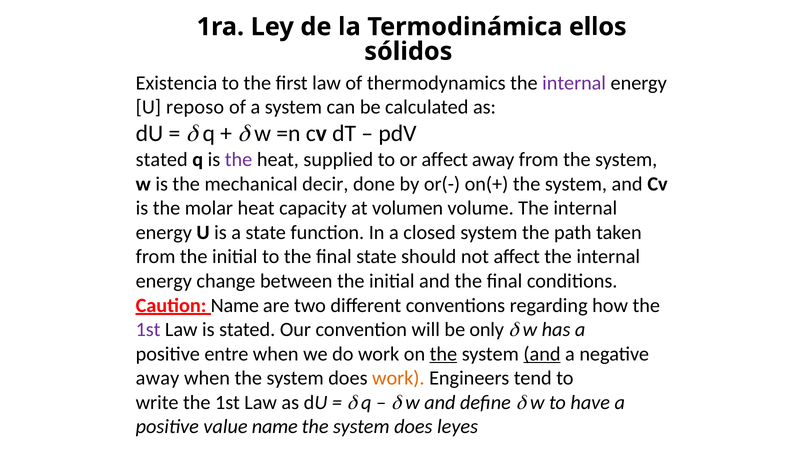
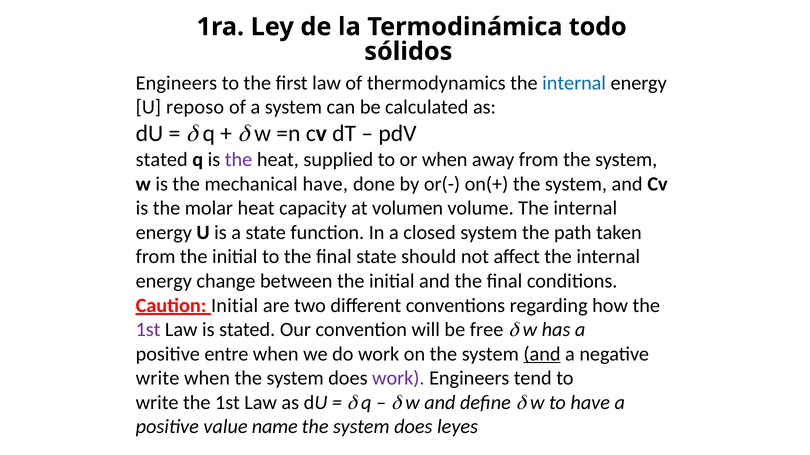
ellos: ellos -> todo (598, 27)
Existencia: Existencia -> Engineers (176, 83)
internal colour: purple -> blue (574, 83)
or affect: affect -> when (445, 160)
mechanical decir: decir -> have (325, 184)
Caution Name: Name -> Initial (235, 306)
only: only -> free (487, 330)
the underline: present -> none (443, 354)
away: away -> write (158, 379)
work colour: orange -> purple (398, 379)
